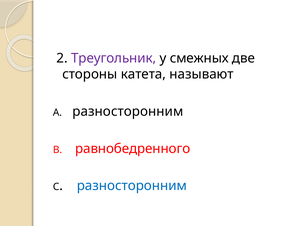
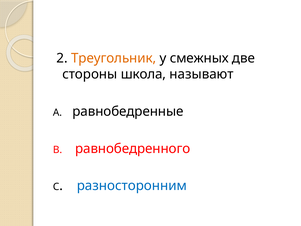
Треугольник colour: purple -> orange (114, 58)
катета: катета -> школа (143, 74)
А разносторонним: разносторонним -> равнобедренные (128, 111)
